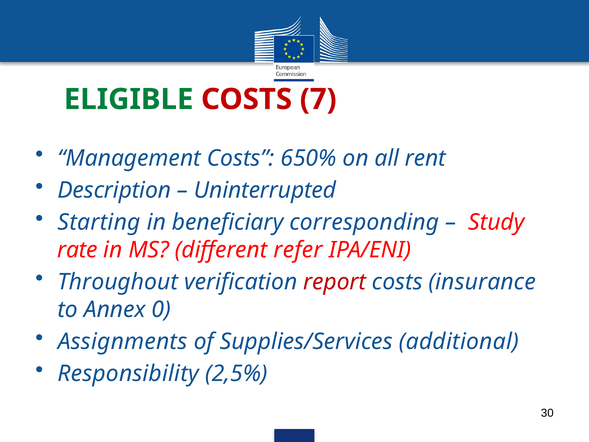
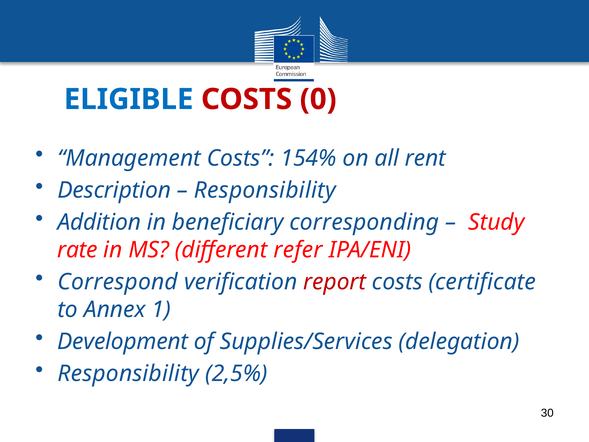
ELIGIBLE colour: green -> blue (129, 99)
7: 7 -> 0 (318, 99)
650%: 650% -> 154% (308, 158)
Uninterrupted: Uninterrupted -> Responsibility (265, 190)
Starting: Starting -> Addition (99, 222)
Throughout: Throughout -> Correspond (118, 282)
insurance: insurance -> certificate (482, 282)
0: 0 -> 1 (161, 309)
Assignments: Assignments -> Development (123, 341)
additional: additional -> delegation (459, 341)
